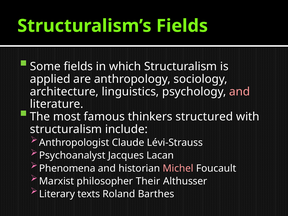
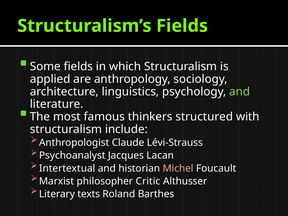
and colour: pink -> light green (240, 92)
Phenomena: Phenomena -> Intertextual (67, 168)
Their: Their -> Critic (148, 181)
